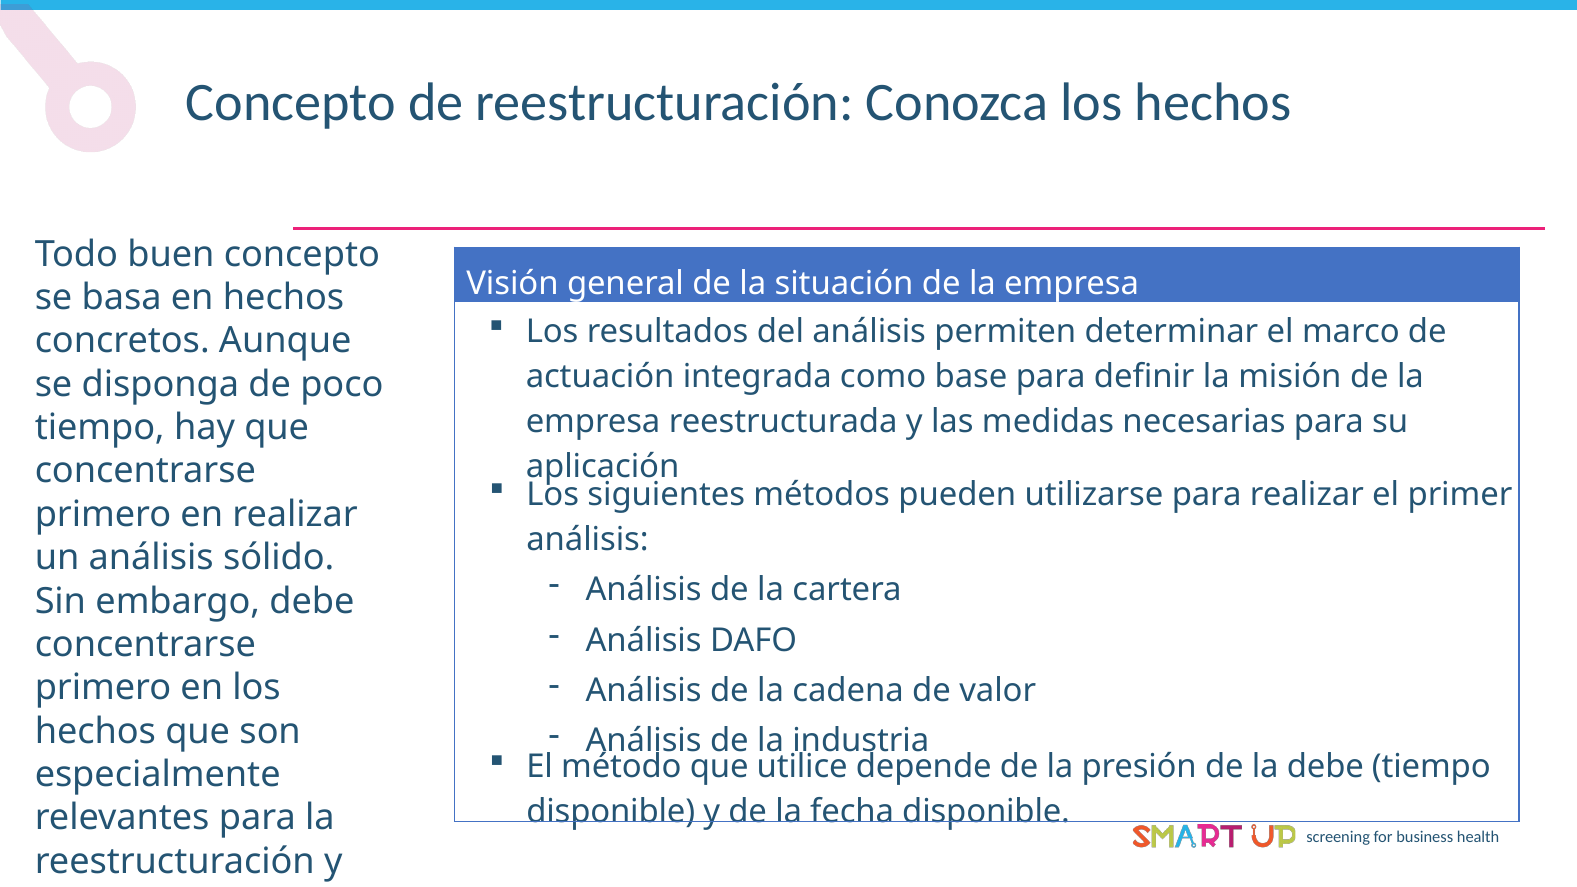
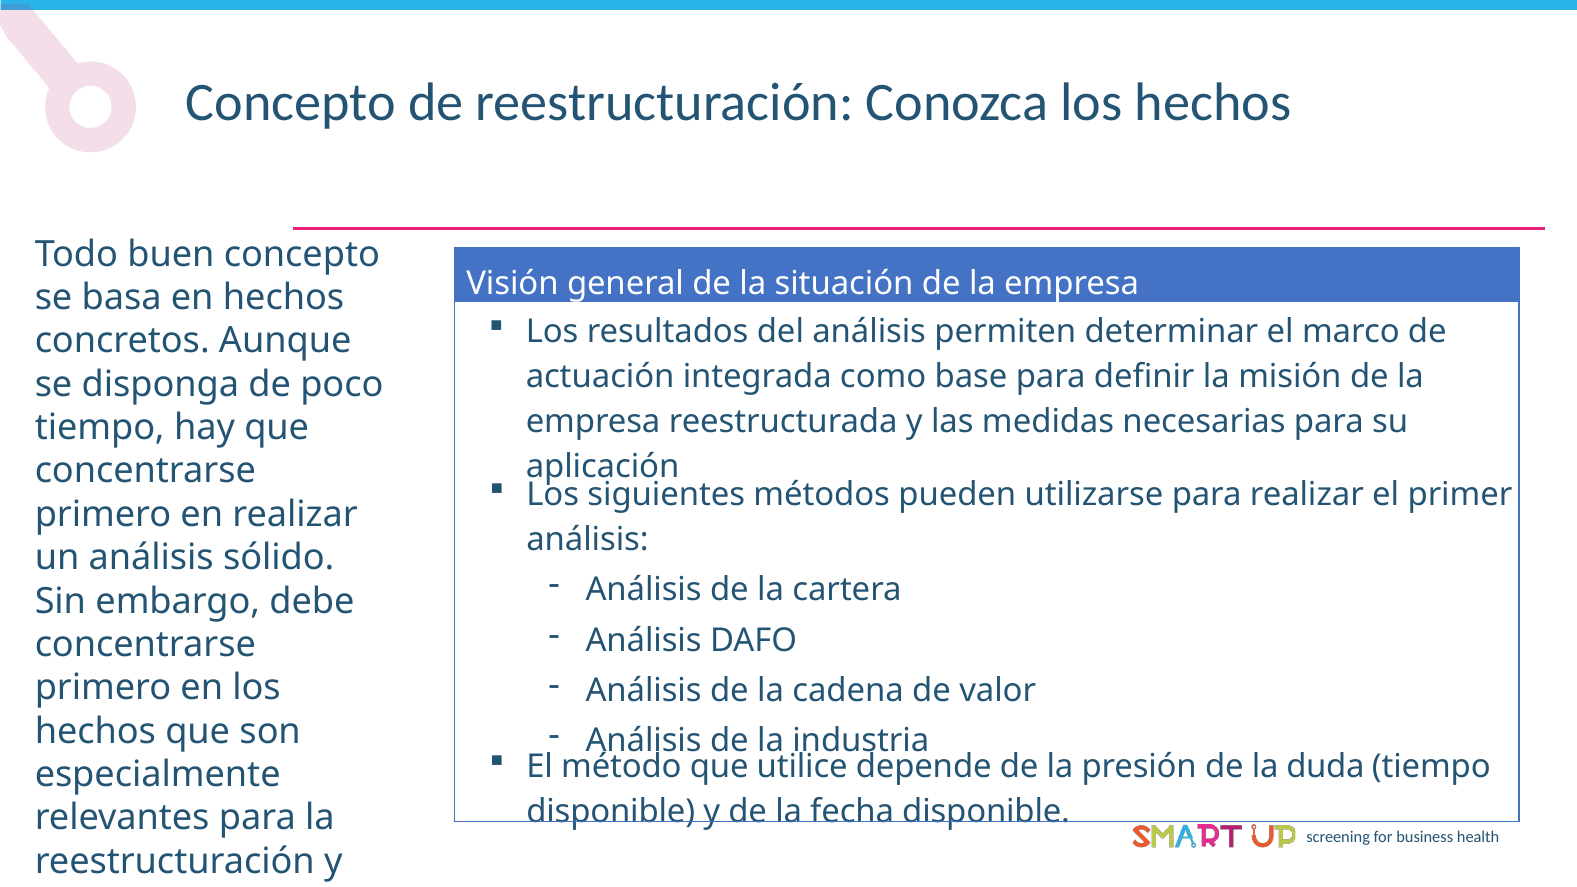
la debe: debe -> duda (1325, 767)
